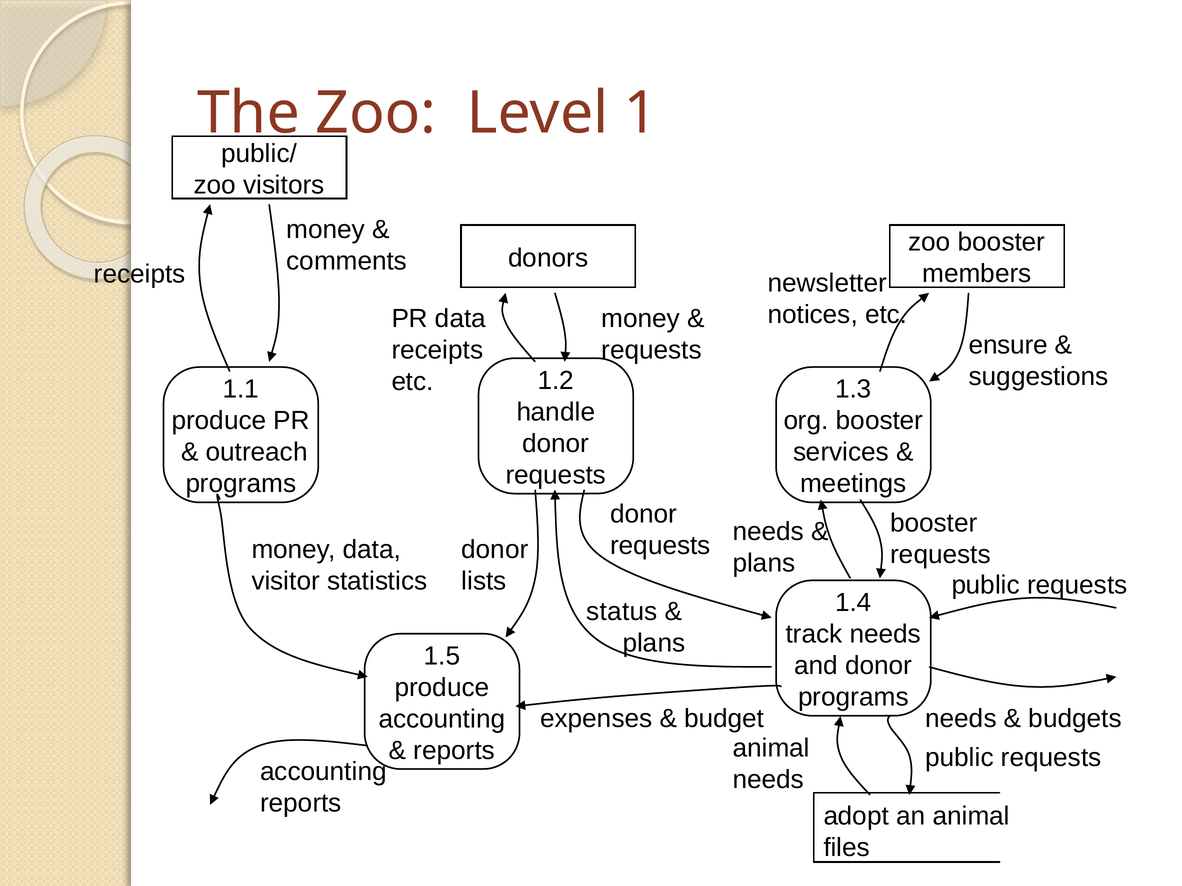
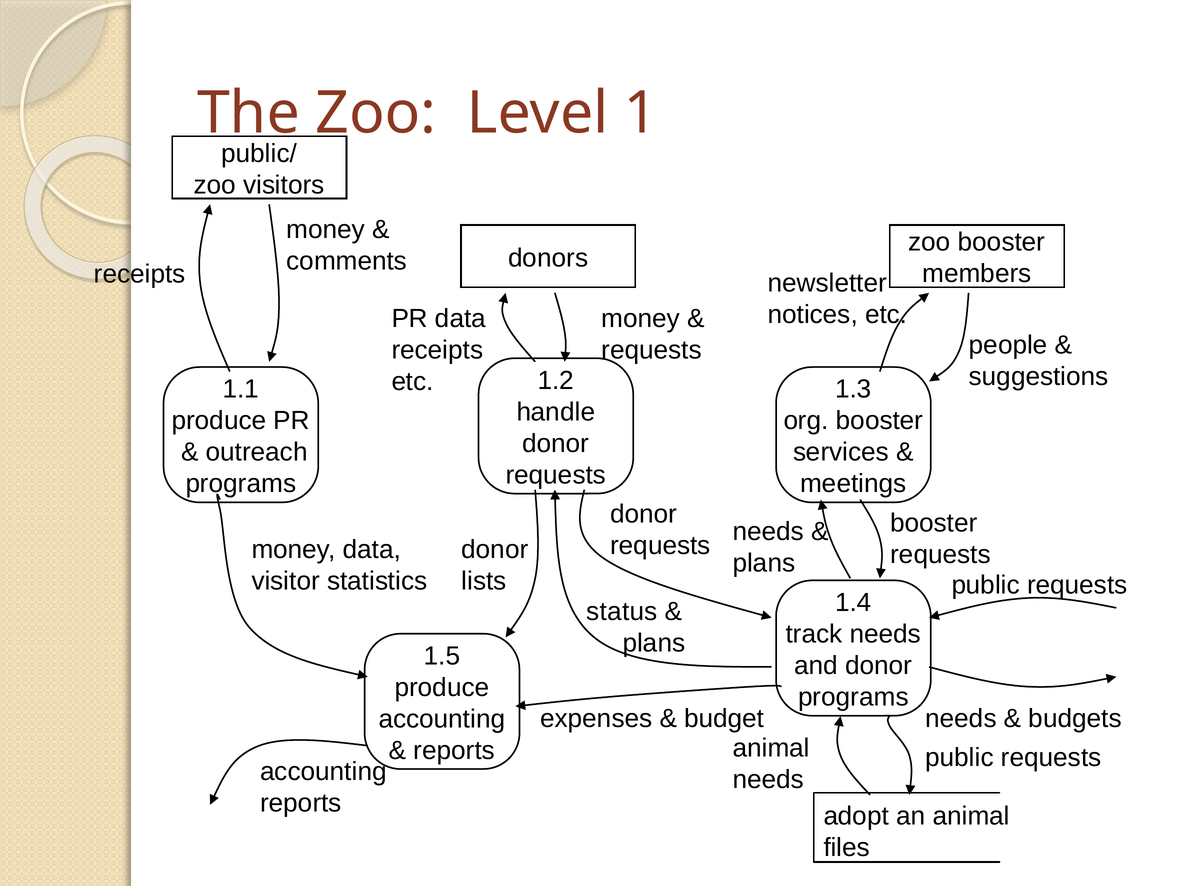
ensure: ensure -> people (1008, 345)
